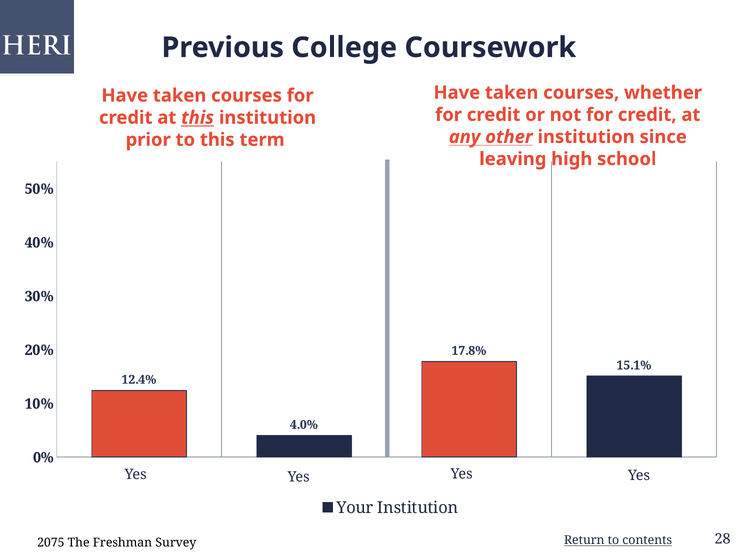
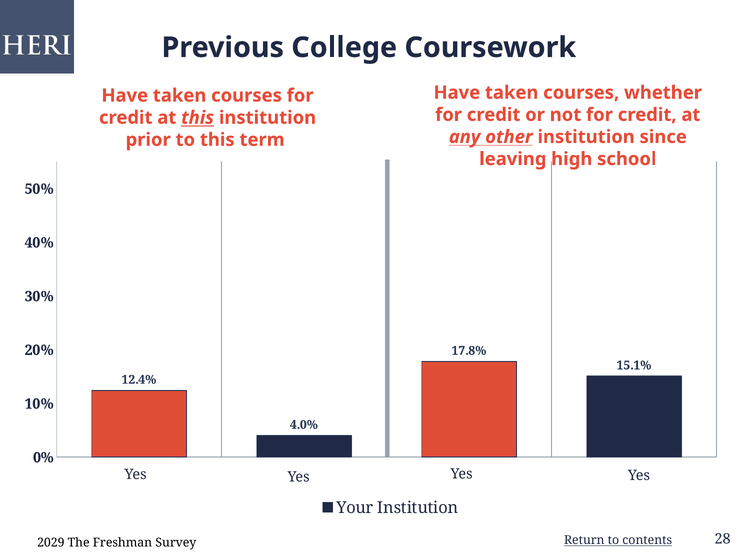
2075: 2075 -> 2029 (51, 543)
